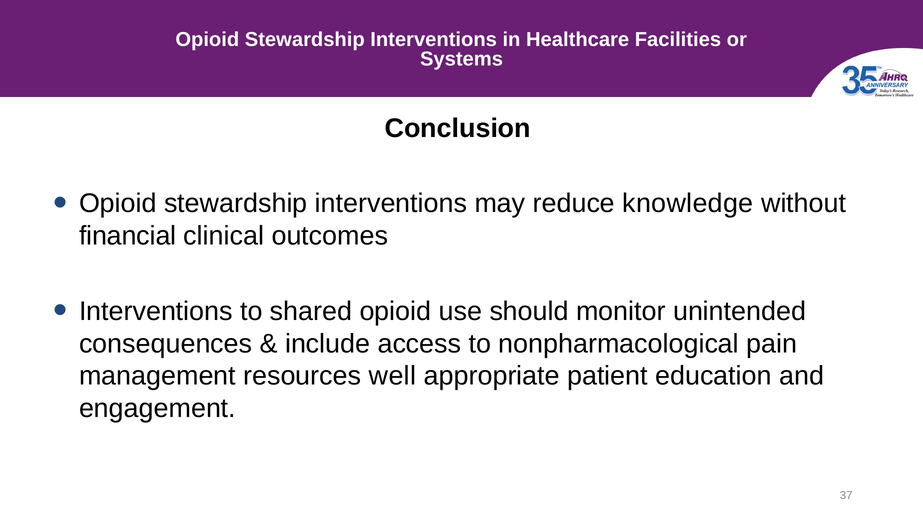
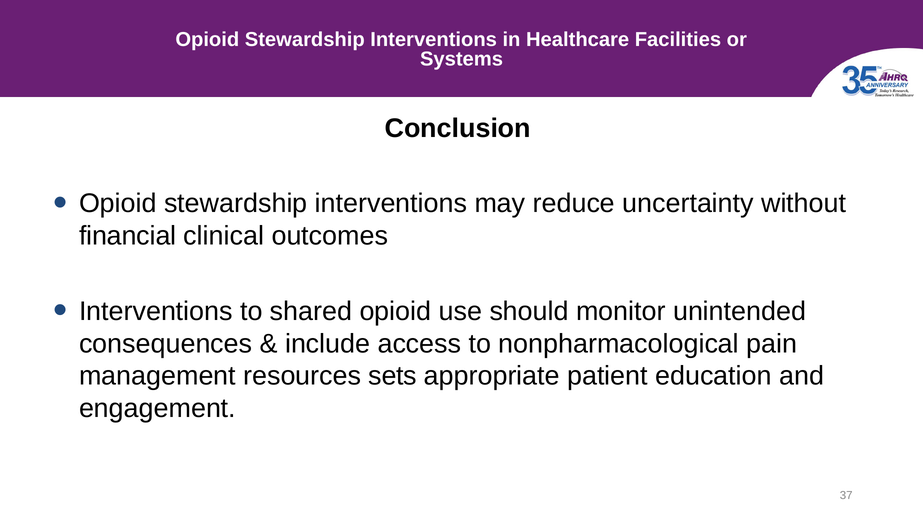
knowledge: knowledge -> uncertainty (688, 204)
well: well -> sets (393, 376)
